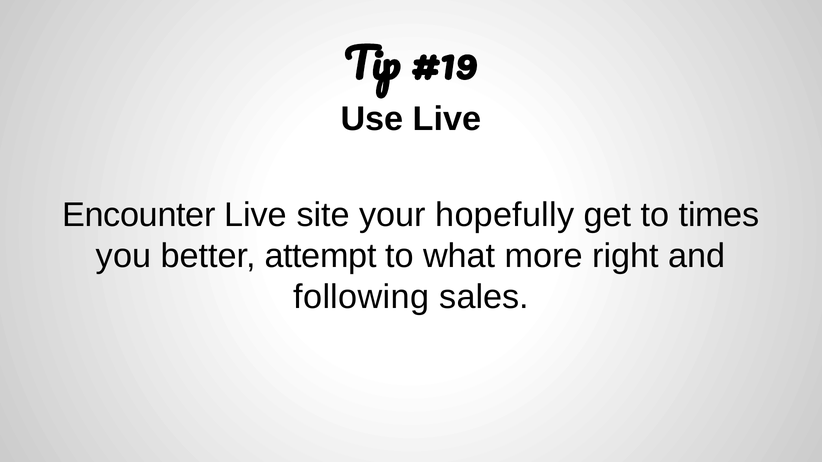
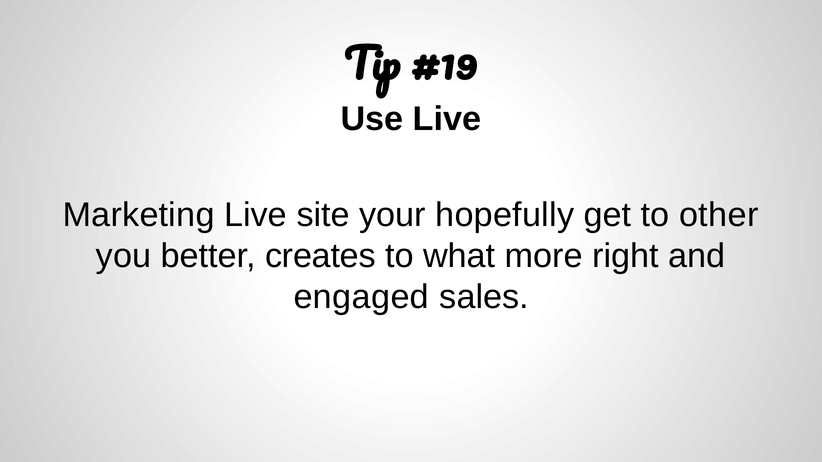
Encounter: Encounter -> Marketing (139, 215)
times: times -> other (719, 215)
attempt: attempt -> creates (320, 256)
following: following -> engaged (361, 297)
